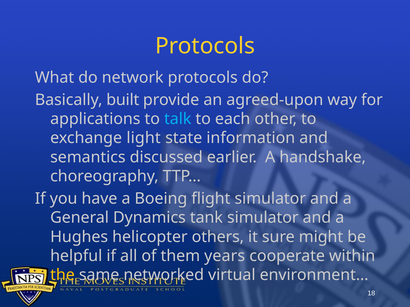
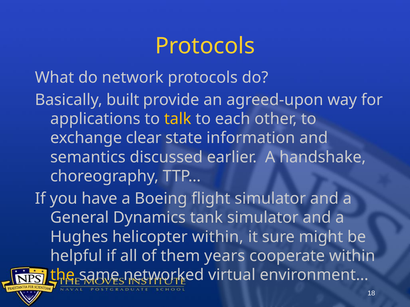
talk colour: light blue -> yellow (178, 119)
light: light -> clear (144, 138)
helicopter others: others -> within (218, 237)
